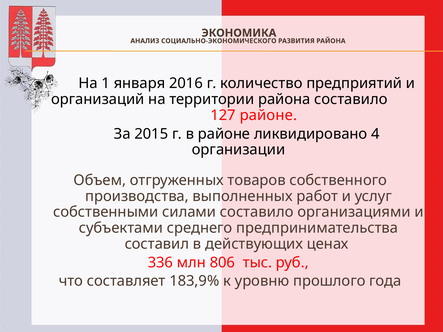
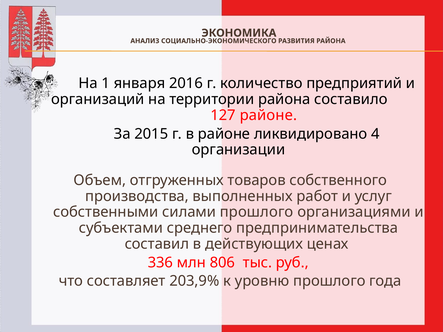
силами составило: составило -> прошлого (257, 212)
183,9%: 183,9% -> 203,9% (194, 281)
